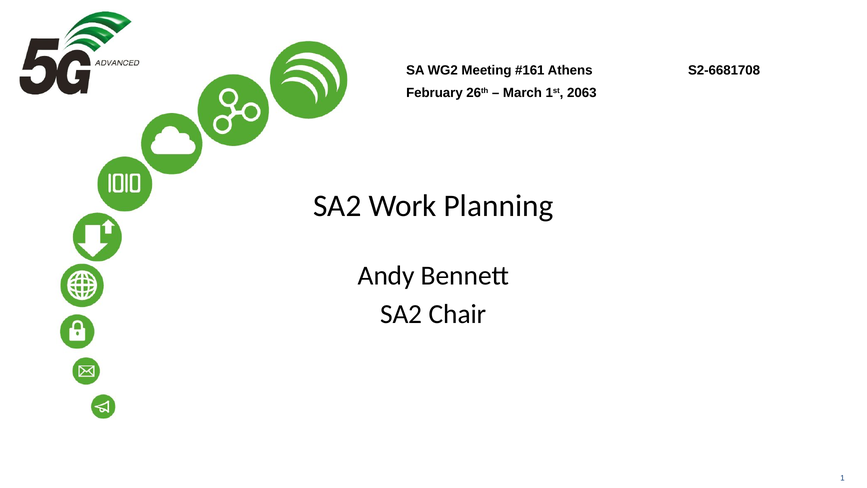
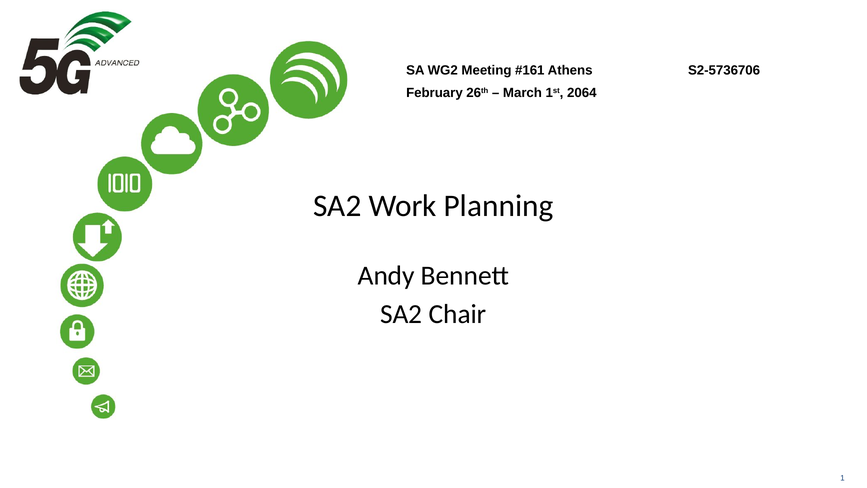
S2-6681708: S2-6681708 -> S2-5736706 (724, 70)
2063: 2063 -> 2064 (582, 93)
